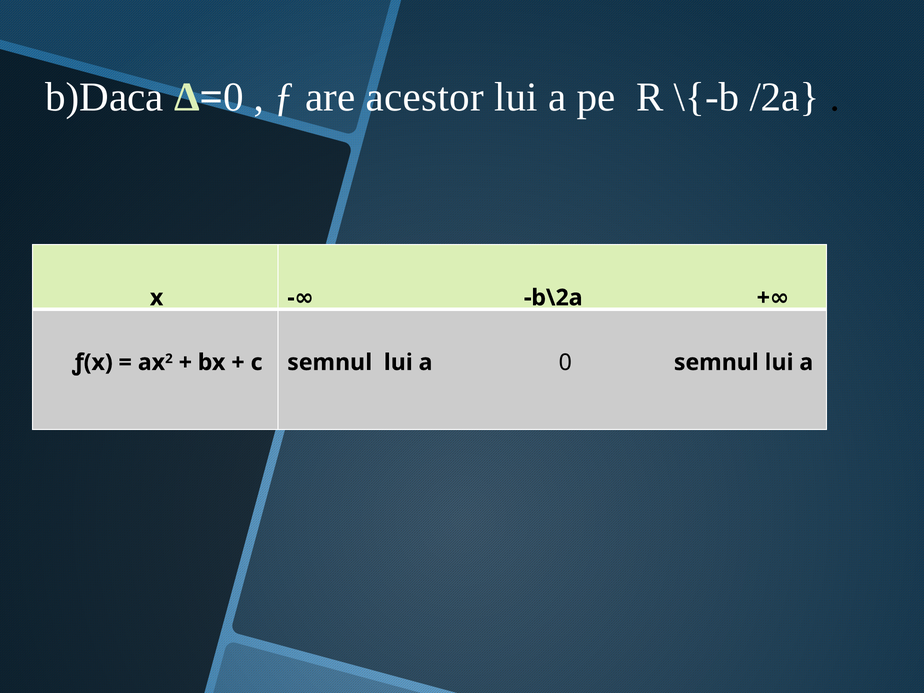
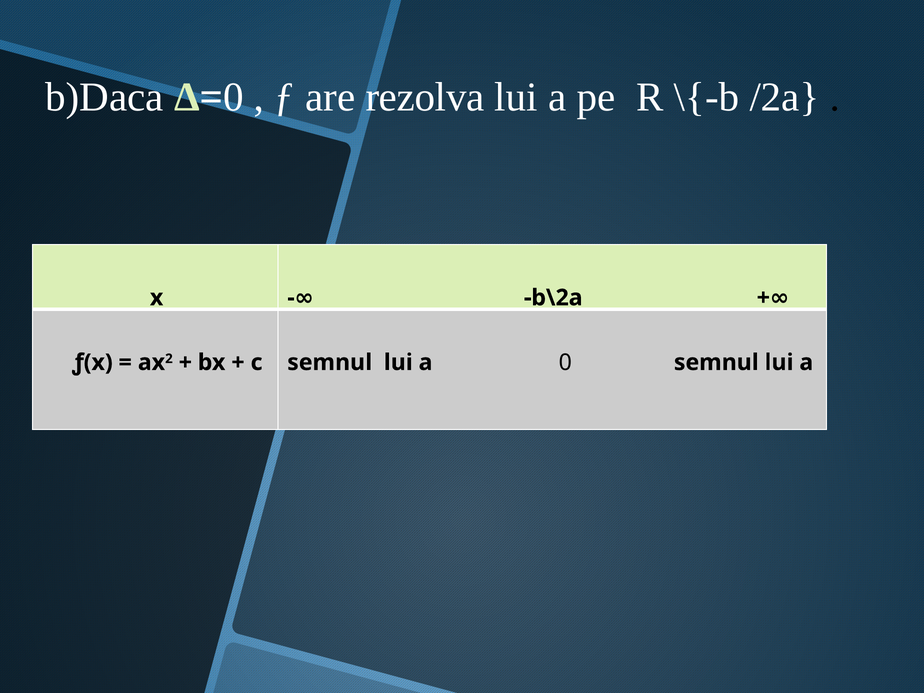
acestor: acestor -> rezolva (425, 97)
